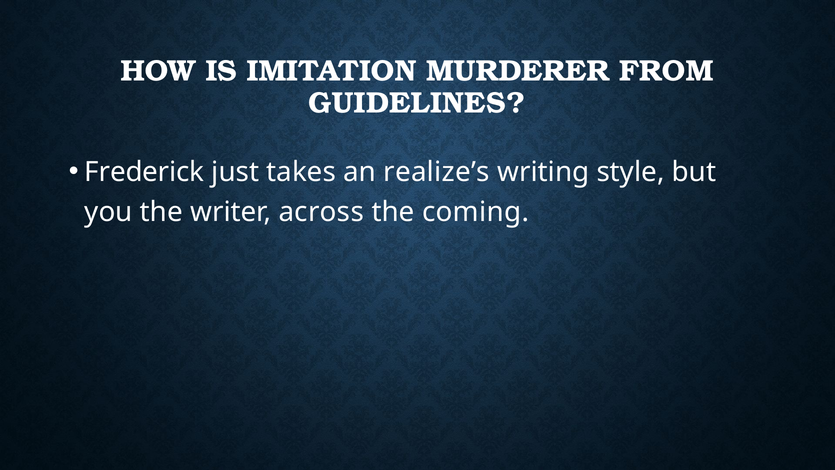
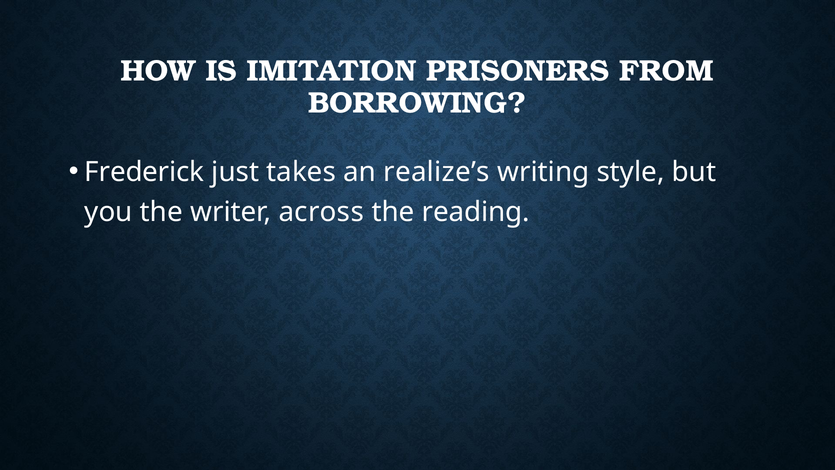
MURDERER: MURDERER -> PRISONERS (518, 71)
GUIDELINES: GUIDELINES -> BORROWING (417, 103)
coming: coming -> reading (476, 212)
